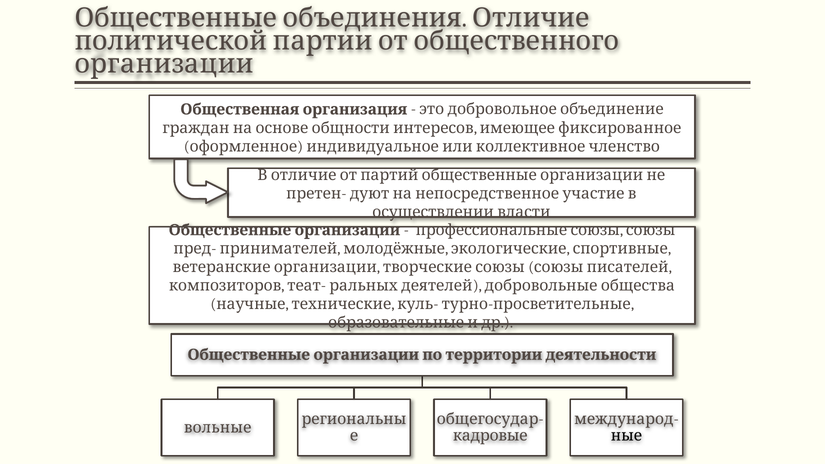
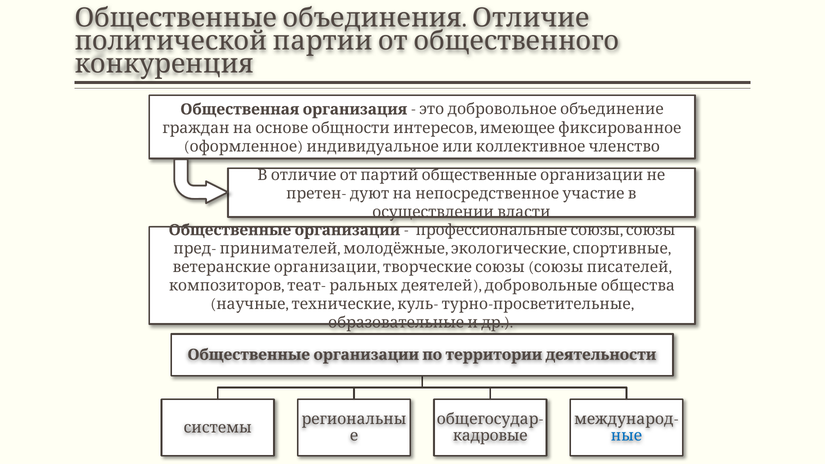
организации: организации -> конкуренция (164, 64)
вольные: вольные -> системы (218, 427)
ные colour: black -> blue (626, 436)
